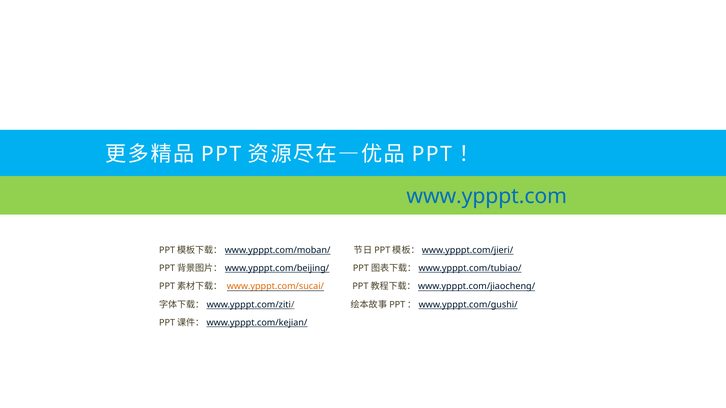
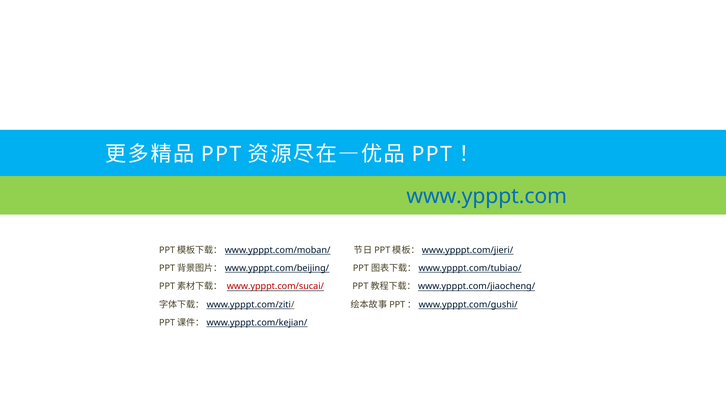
www.ypppt.com/sucai/ colour: orange -> red (275, 287)
